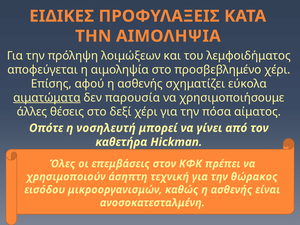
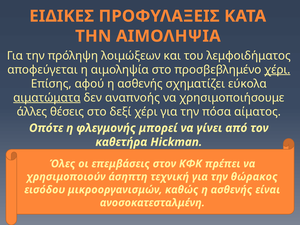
χέρι underline: none -> present (277, 70)
παρουσία: παρουσία -> αναπνοής (132, 98)
νοσηλευτή: νοσηλευτή -> φλεγμονής (106, 128)
